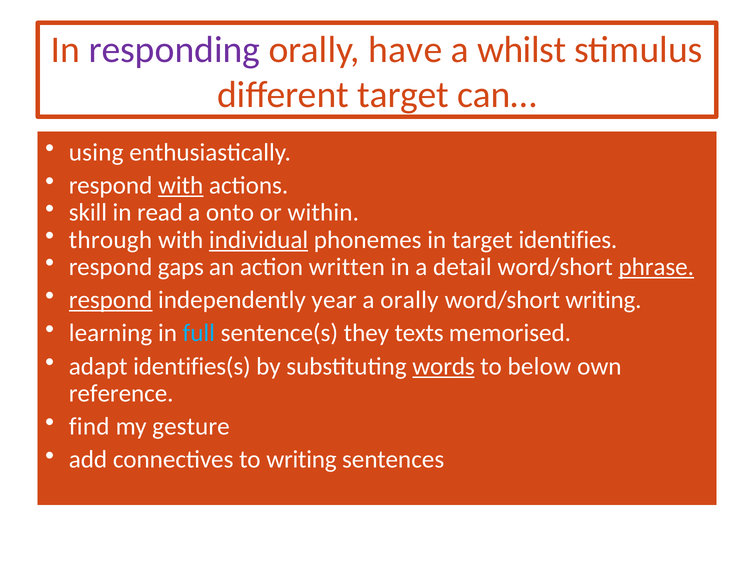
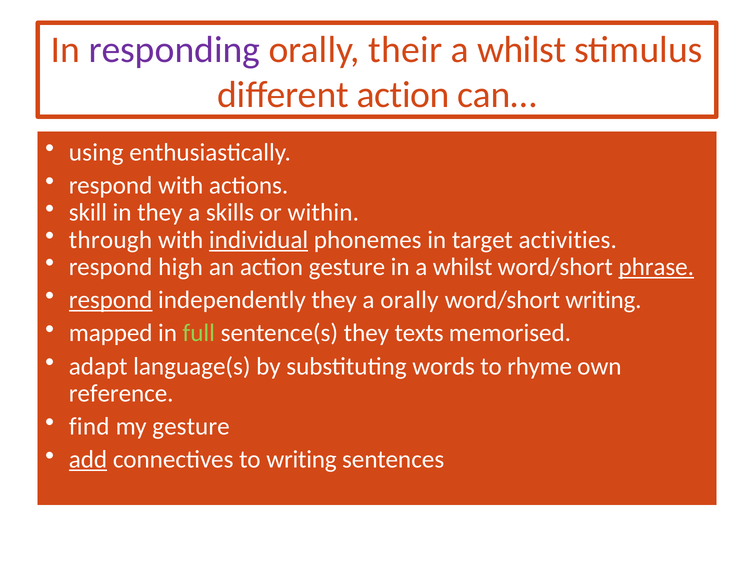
have: have -> their (405, 50)
different target: target -> action (403, 95)
with underline: present -> none (181, 186)
in read: read -> they (160, 213)
onto: onto -> skills (230, 213)
identifies: identifies -> activities (568, 240)
gaps: gaps -> high (181, 267)
action written: written -> gesture (347, 267)
in a detail: detail -> whilst (463, 267)
independently year: year -> they (334, 300)
learning: learning -> mapped (111, 333)
full colour: light blue -> light green (199, 333)
identifies(s: identifies(s -> language(s (192, 367)
words underline: present -> none (444, 367)
below: below -> rhyme (540, 367)
add underline: none -> present (88, 460)
